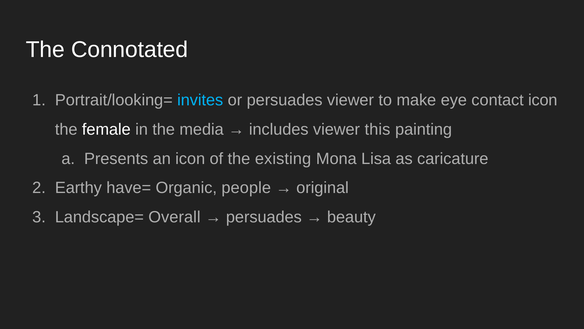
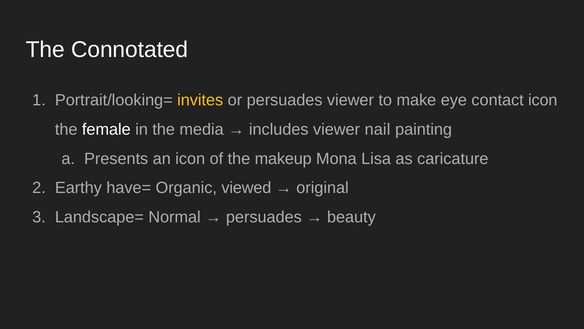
invites colour: light blue -> yellow (200, 100)
this: this -> nail (377, 129)
existing: existing -> makeup (283, 158)
people: people -> viewed (246, 188)
Overall: Overall -> Normal (175, 217)
